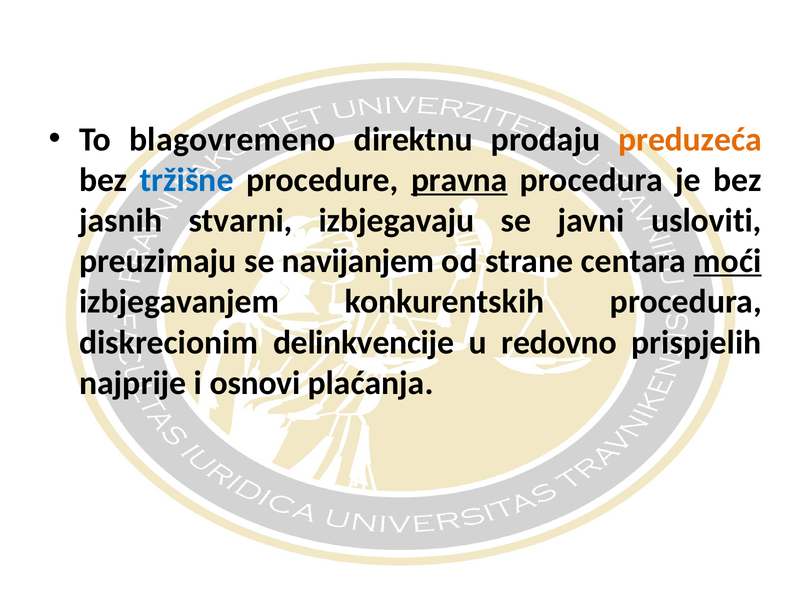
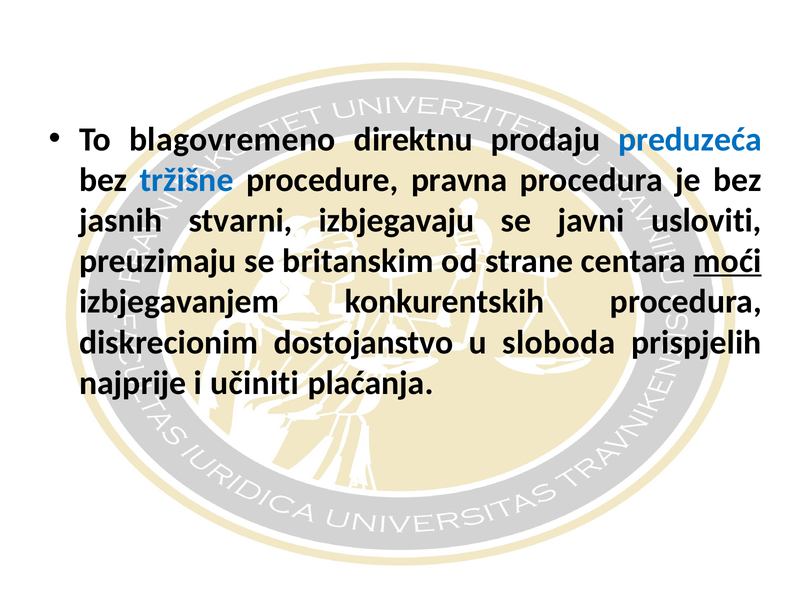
preduzeća colour: orange -> blue (690, 139)
pravna underline: present -> none (459, 180)
navijanjem: navijanjem -> britanskim (358, 261)
delinkvencije: delinkvencije -> dostojanstvo (364, 342)
redovno: redovno -> sloboda (559, 342)
osnovi: osnovi -> učiniti (255, 383)
